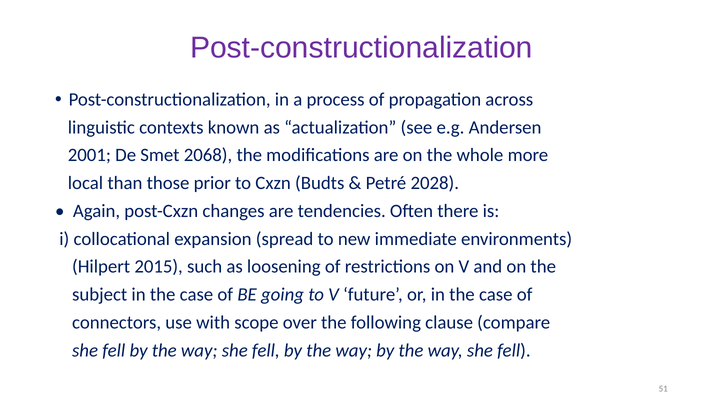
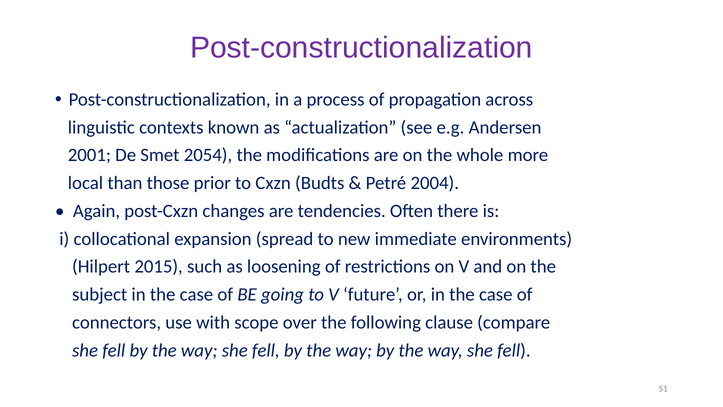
2068: 2068 -> 2054 (208, 155)
2028: 2028 -> 2004 (435, 183)
